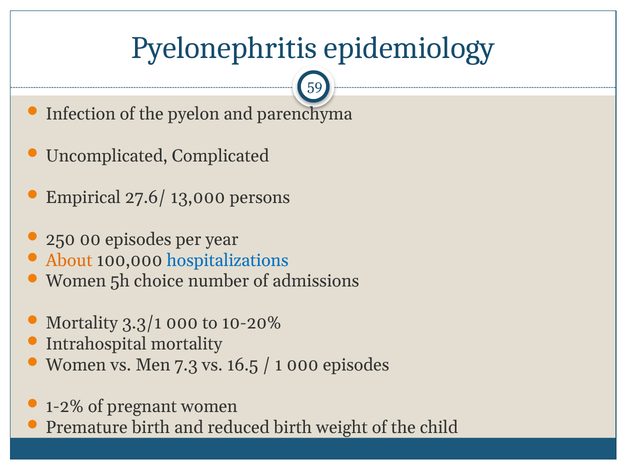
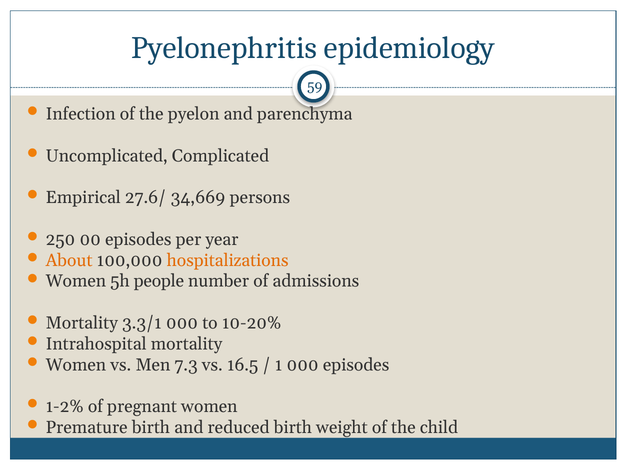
13,000: 13,000 -> 34,669 (198, 198)
hospitalizations colour: blue -> orange (228, 260)
choice: choice -> people (159, 281)
